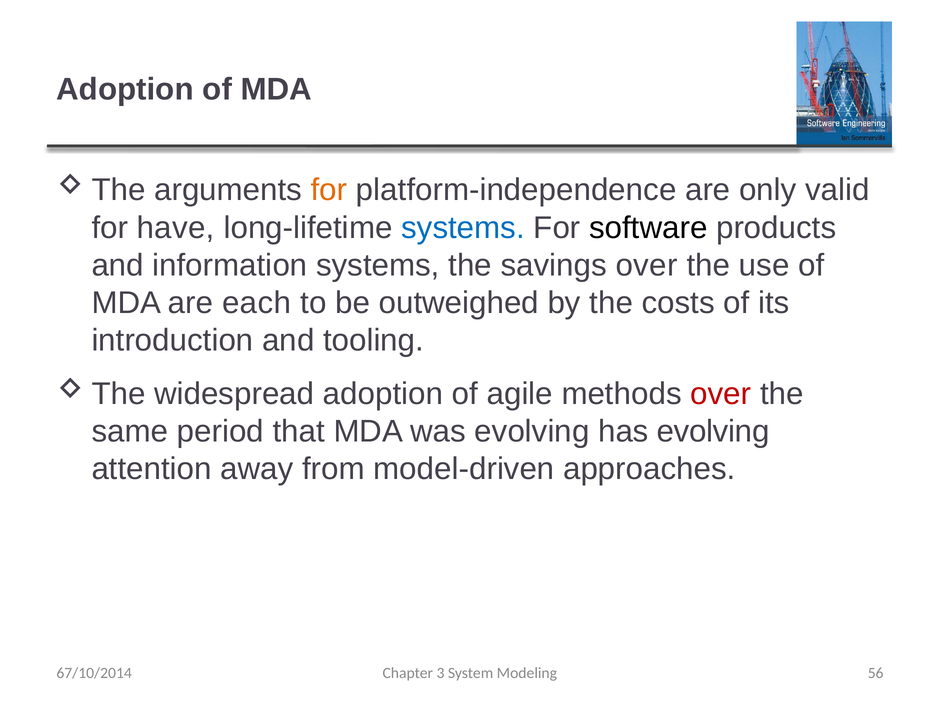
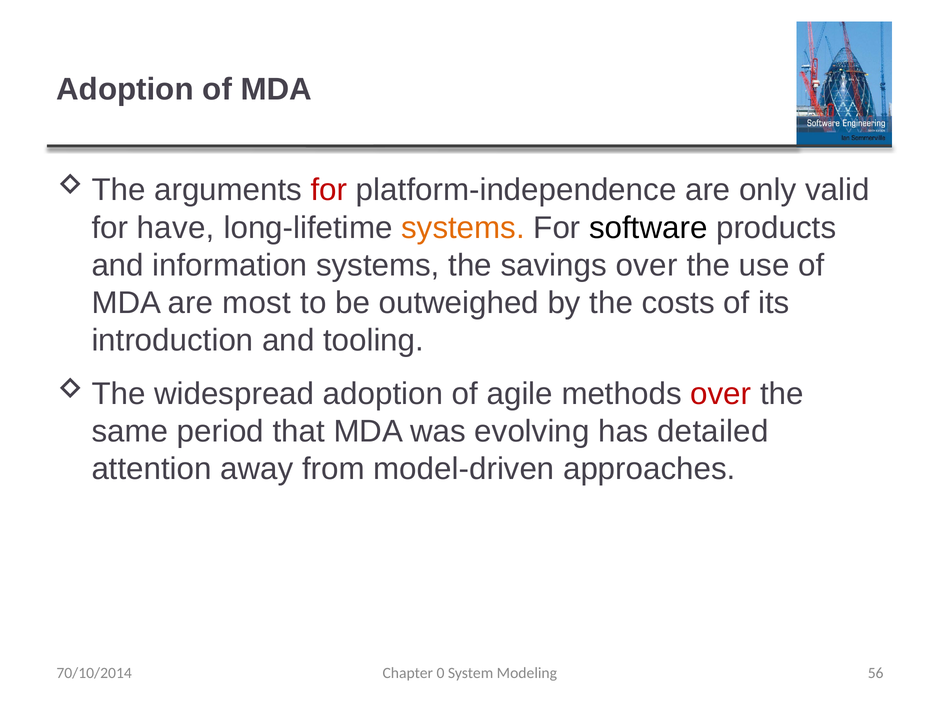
for colour: orange -> red (329, 190)
systems colour: blue -> orange (463, 228)
each: each -> most (257, 303)
has evolving: evolving -> detailed (713, 431)
67/10/2014: 67/10/2014 -> 70/10/2014 (94, 673)
3: 3 -> 0 (440, 673)
